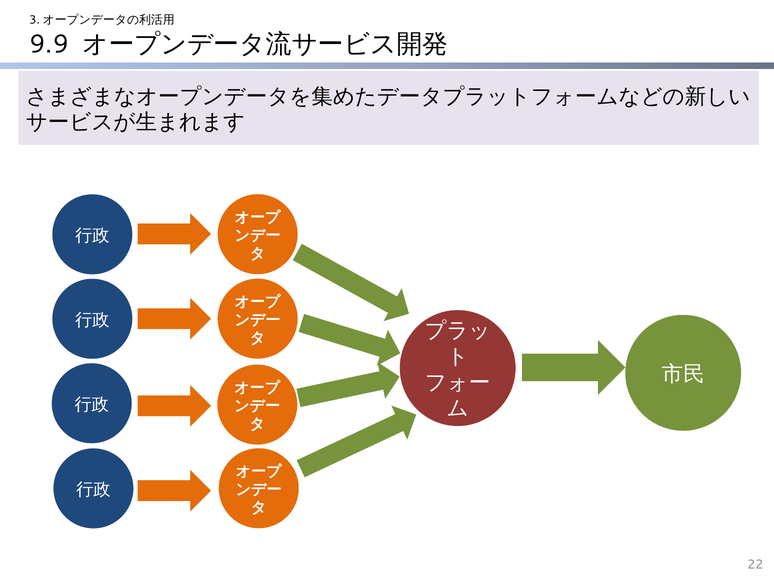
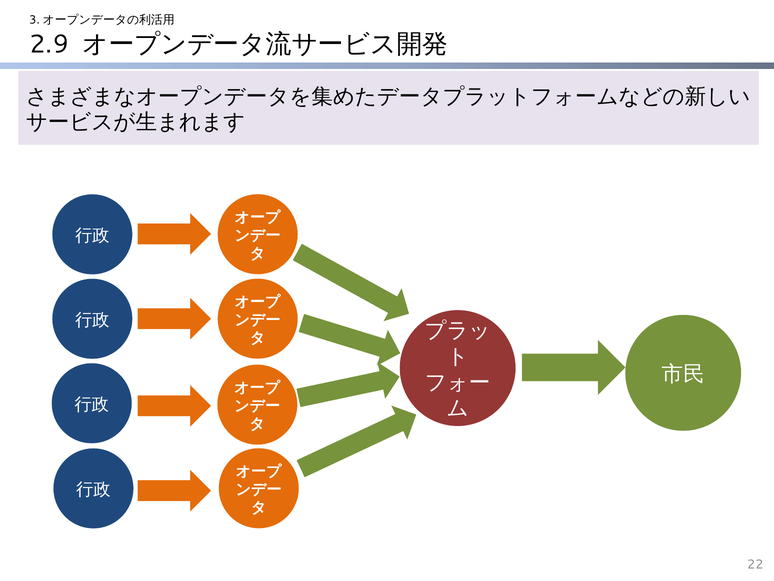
9.9: 9.9 -> 2.9 (49, 44)
